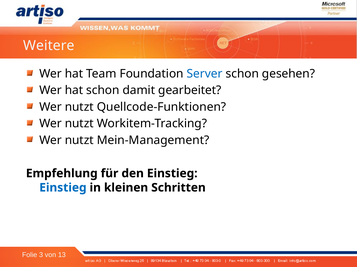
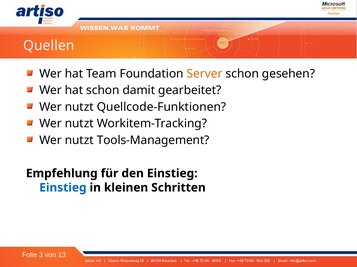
Weitere: Weitere -> Quellen (49, 46)
Server colour: blue -> orange (205, 74)
Mein-Management: Mein-Management -> Tools-Management (153, 141)
